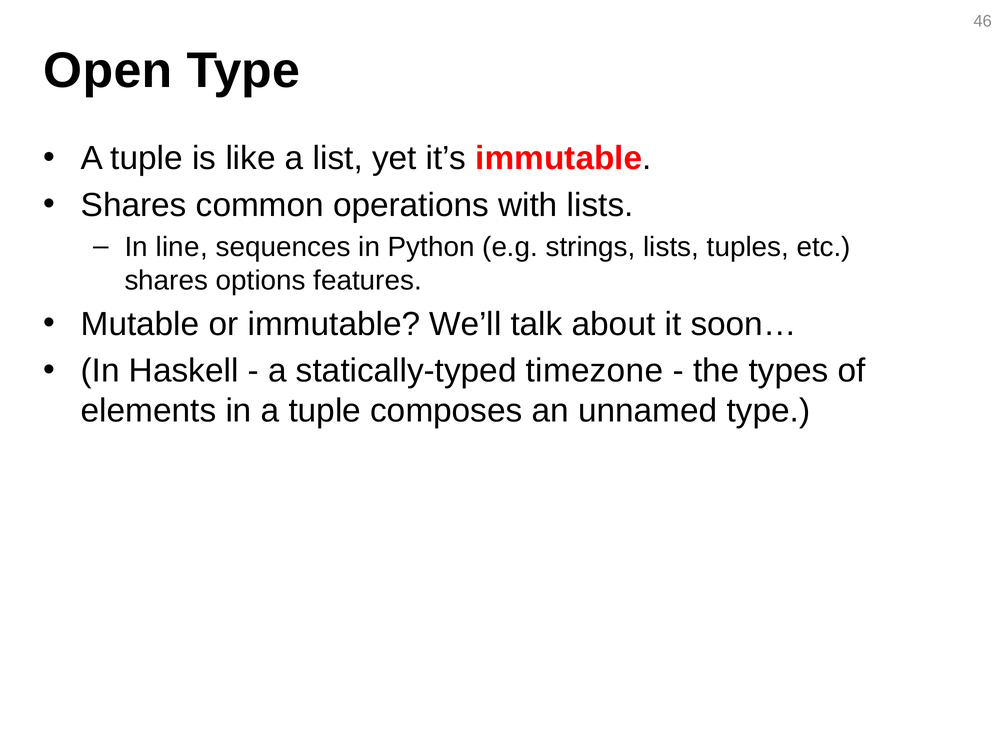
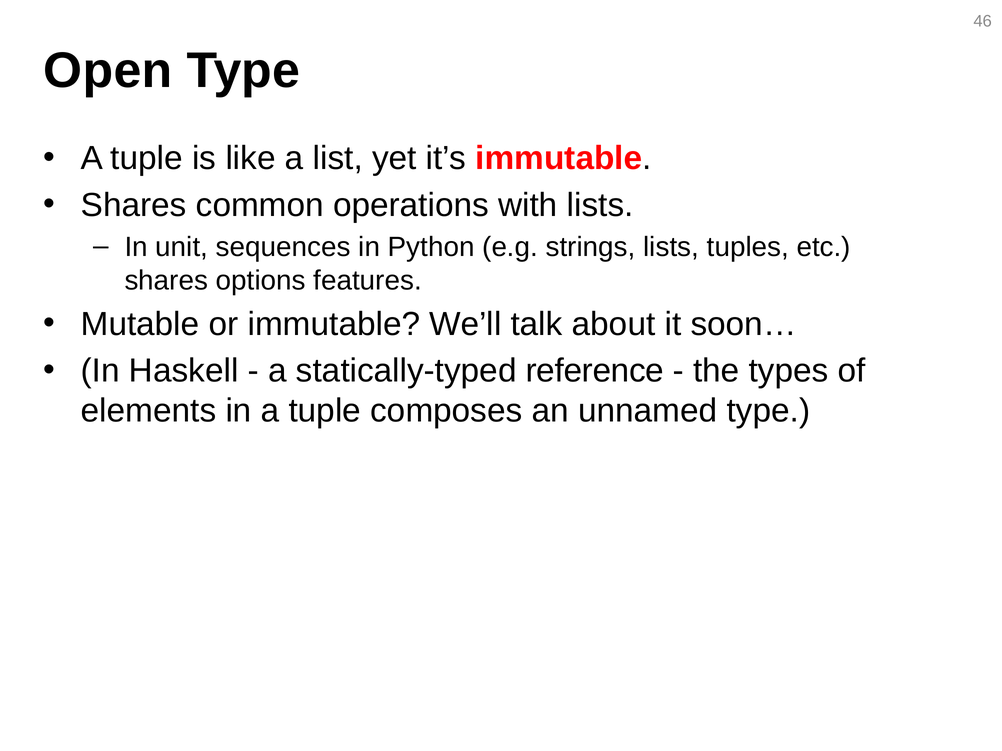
line: line -> unit (182, 247)
timezone: timezone -> reference (595, 371)
